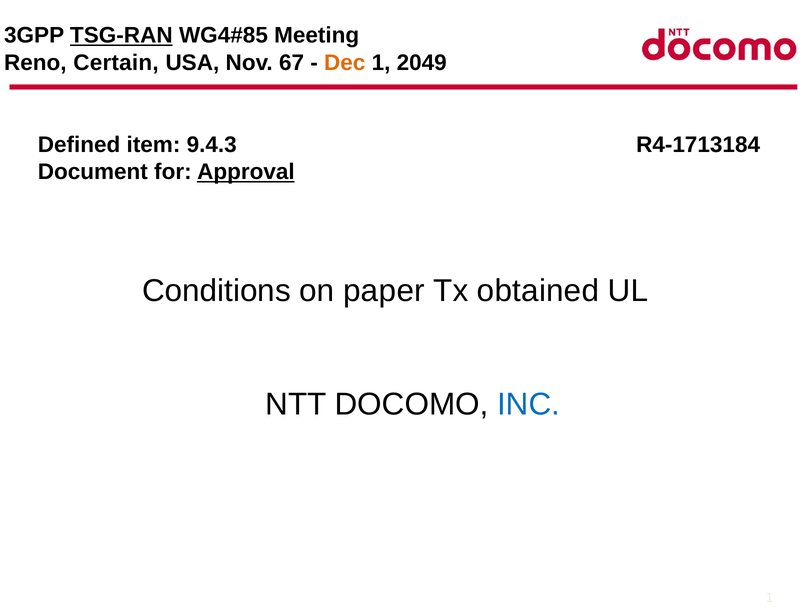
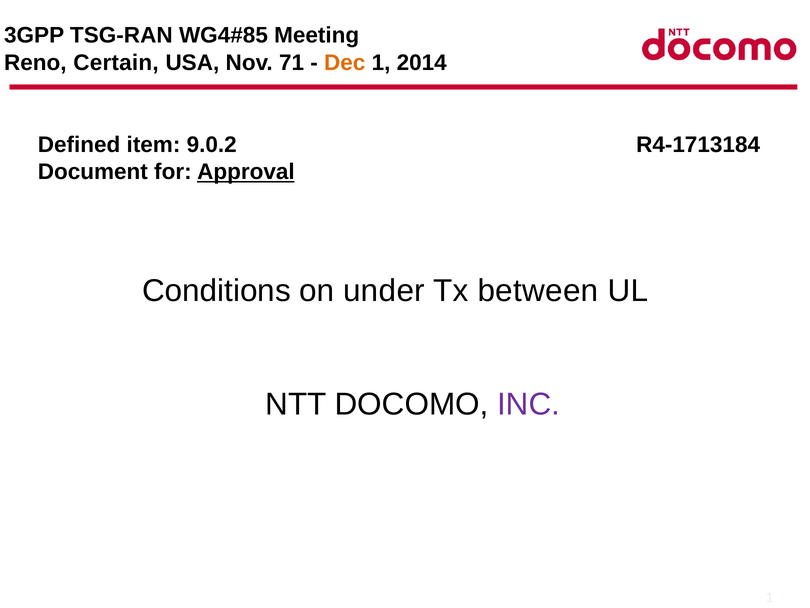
TSG-RAN underline: present -> none (121, 36)
67: 67 -> 71 (292, 63)
2049: 2049 -> 2014 (422, 63)
9.4.3: 9.4.3 -> 9.0.2 (212, 145)
paper: paper -> under (384, 291)
obtained: obtained -> between (538, 291)
INC colour: blue -> purple (529, 404)
